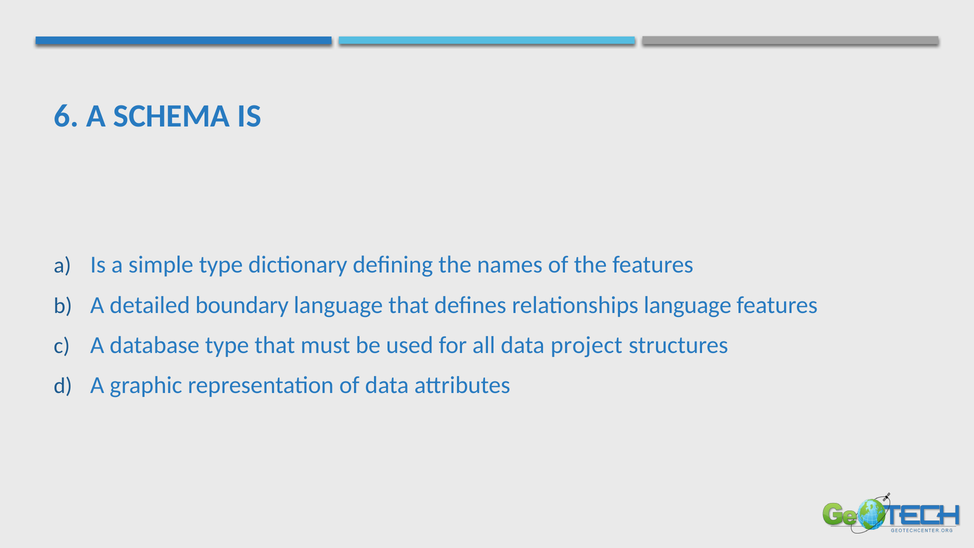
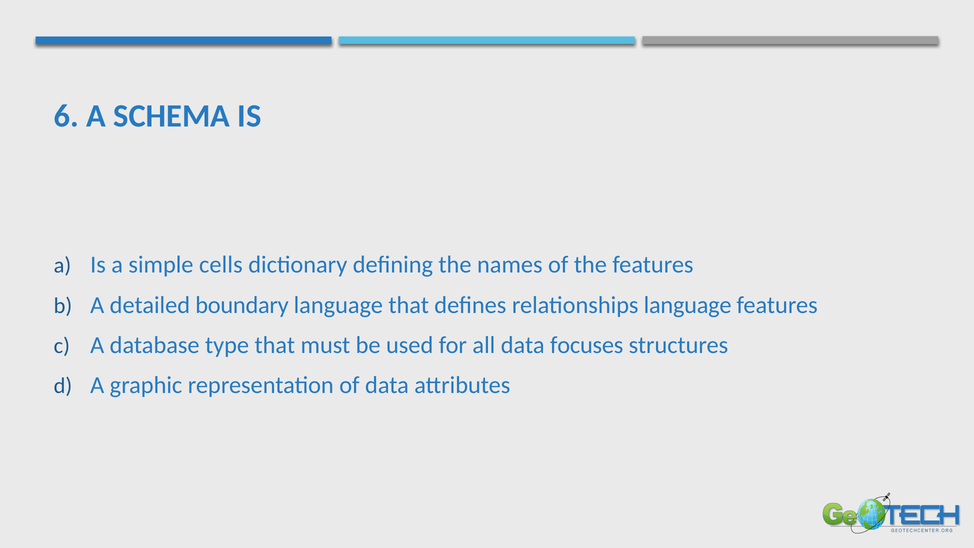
simple type: type -> cells (221, 265)
project: project -> focuses (587, 345)
